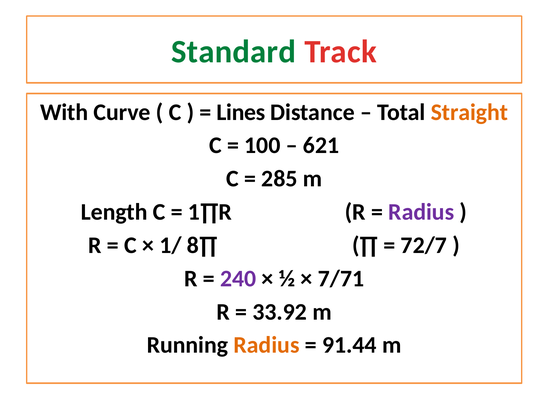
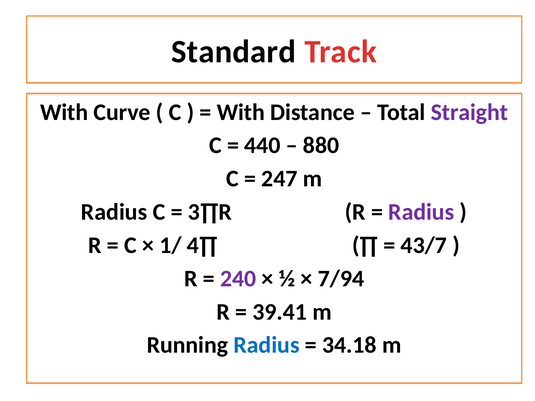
Standard colour: green -> black (234, 52)
Lines: Lines -> With (241, 112)
Straight colour: orange -> purple (469, 112)
100: 100 -> 440 (262, 146)
621: 621 -> 880 (321, 146)
285: 285 -> 247 (279, 179)
Length: Length -> Radius (114, 212)
1∏R: 1∏R -> 3∏R (210, 212)
8∏: 8∏ -> 4∏ (202, 245)
72/7: 72/7 -> 43/7 (424, 245)
7/71: 7/71 -> 7/94 (341, 279)
33.92: 33.92 -> 39.41 (280, 312)
Radius colour: orange -> blue (267, 345)
91.44: 91.44 -> 34.18 (349, 345)
